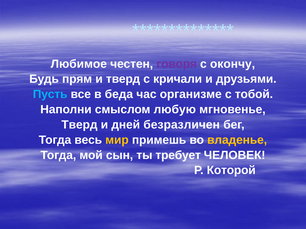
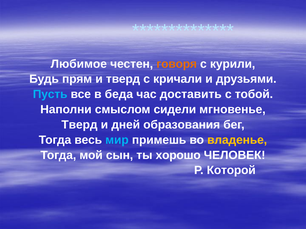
говоря colour: purple -> orange (177, 64)
окончу: окончу -> курили (233, 64)
организме: организме -> доставить (191, 94)
любую: любую -> сидели (175, 110)
безразличен: безразличен -> образования (182, 125)
мир colour: yellow -> light blue (117, 140)
требует: требует -> хорошо (178, 155)
